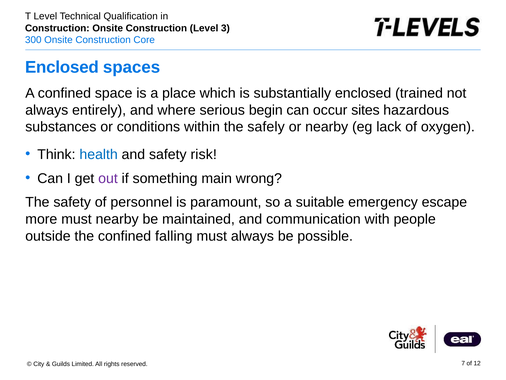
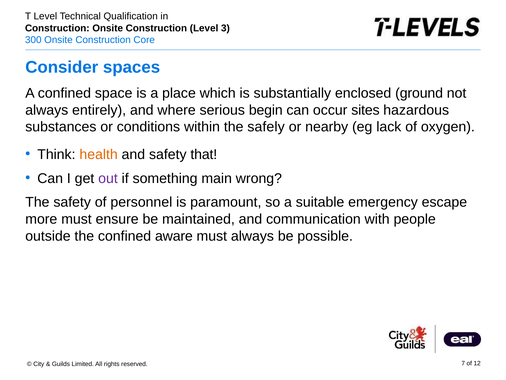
Enclosed: Enclosed -> Consider (62, 67)
trained: trained -> ground (419, 93)
health colour: blue -> orange (99, 154)
risk: risk -> that (204, 154)
must nearby: nearby -> ensure (117, 219)
falling: falling -> aware (174, 236)
